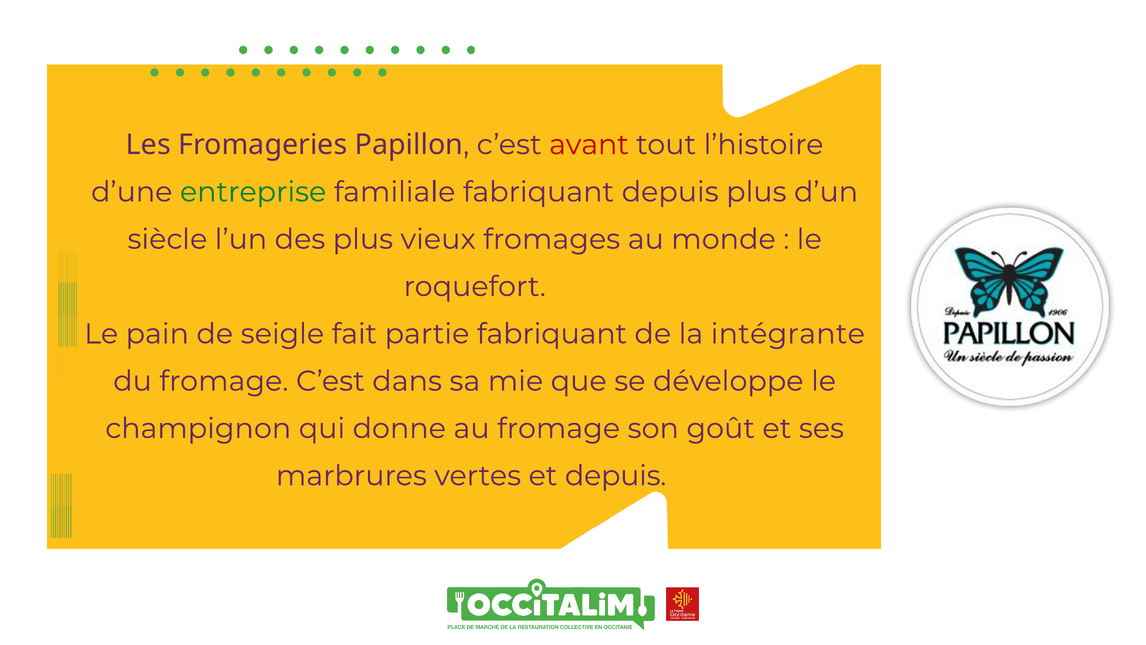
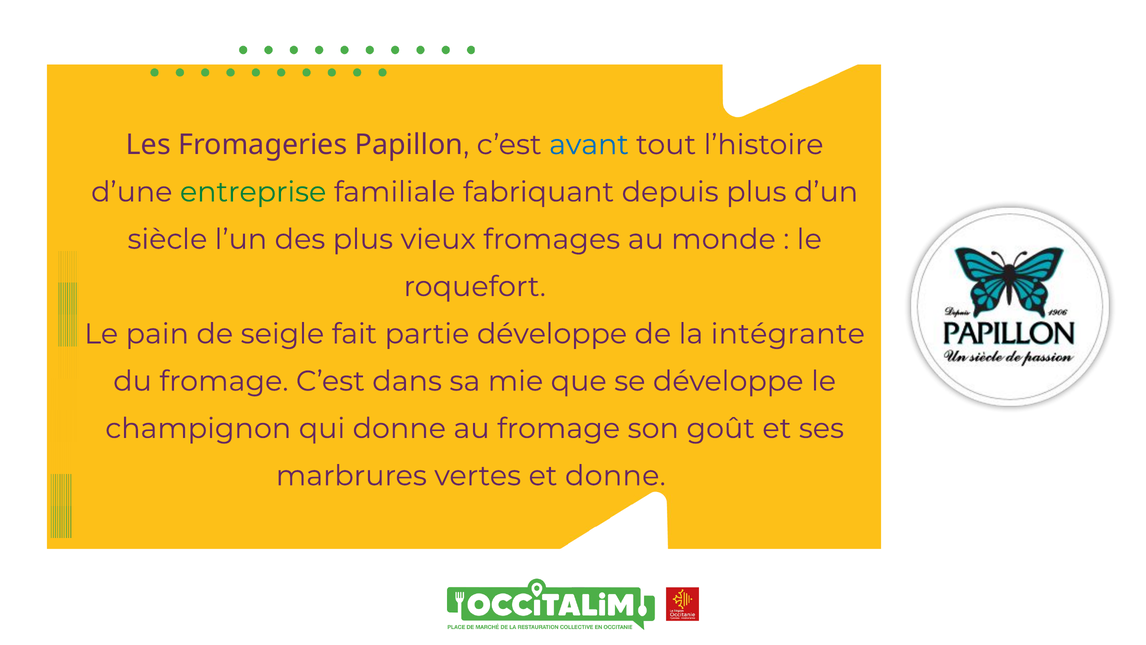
avant colour: red -> blue (589, 145)
partie fabriquant: fabriquant -> développe (552, 334)
et depuis: depuis -> donne (615, 476)
